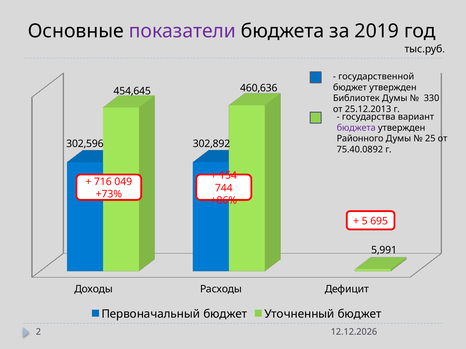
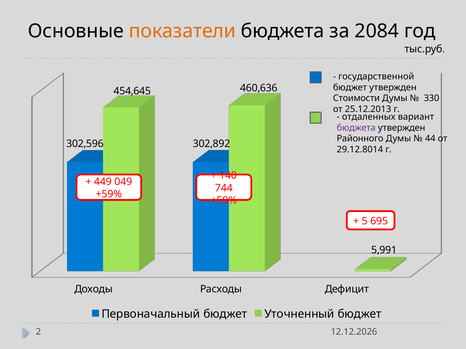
показатели colour: purple -> orange (182, 31)
2019: 2019 -> 2084 (377, 31)
Библиотек: Библиотек -> Стоимости (356, 98)
государства: государства -> отдаленных (369, 117)
25: 25 -> 44 (430, 139)
75.40.0892: 75.40.0892 -> 29.12.8014 (360, 150)
154: 154 -> 140 (228, 176)
716: 716 -> 449 (103, 182)
+73%: +73% -> +59% (109, 194)
+86%: +86% -> +59% (224, 201)
